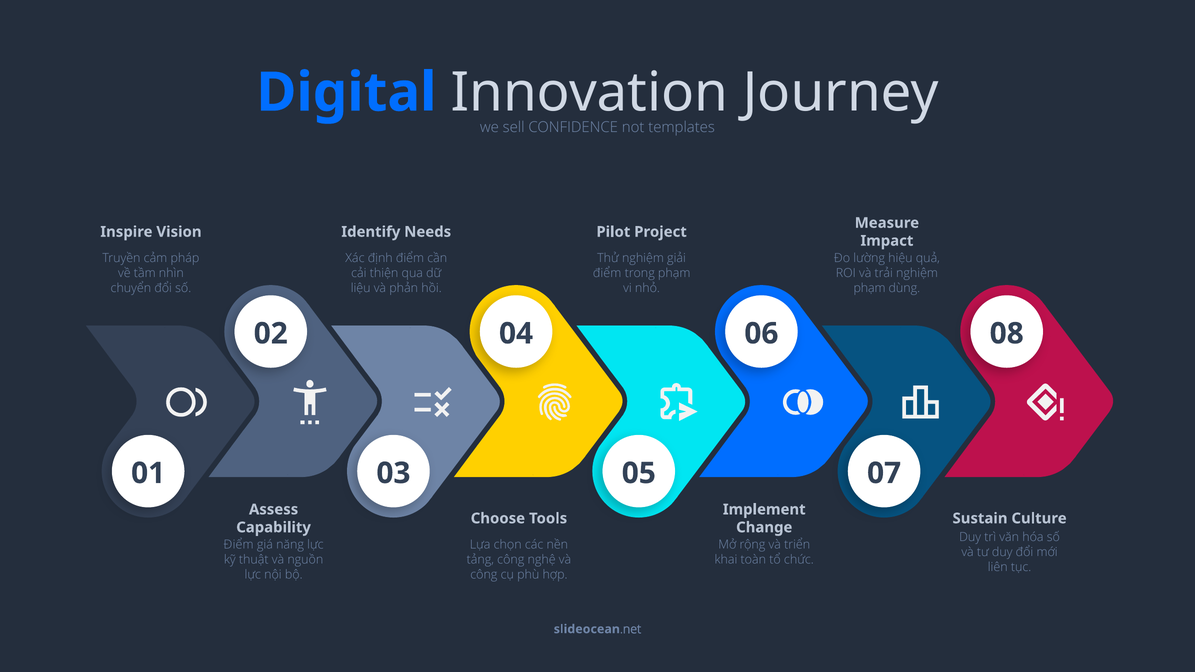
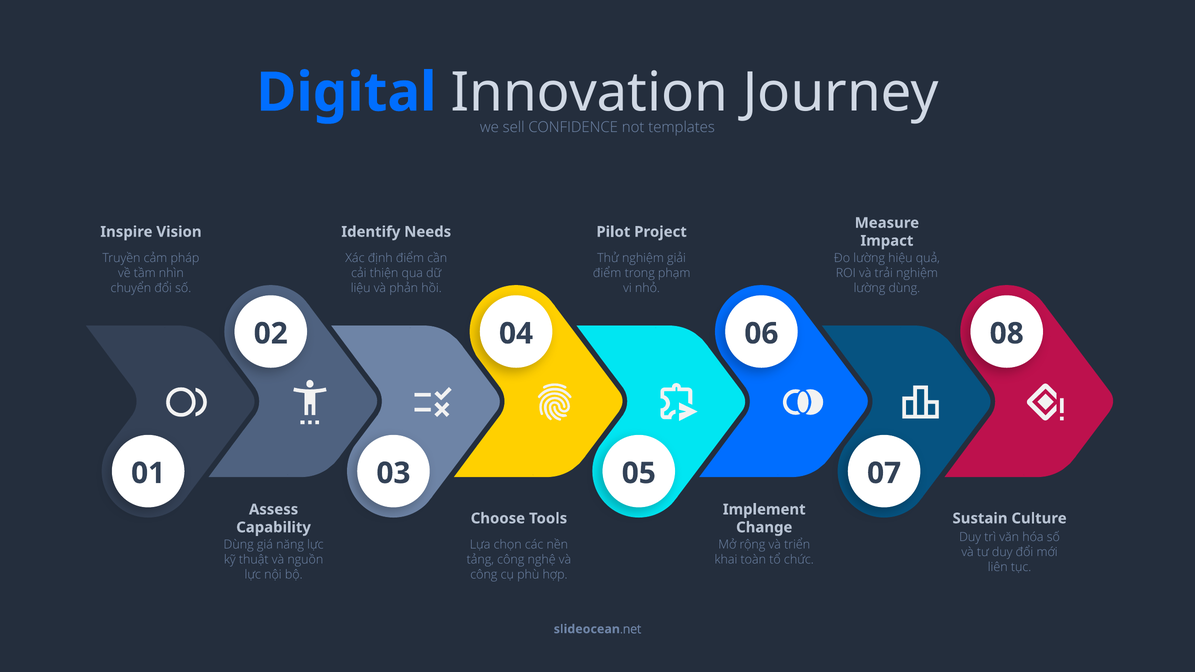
phạm: phạm -> lường (869, 288)
Điểm: Điểm -> Dùng (239, 545)
